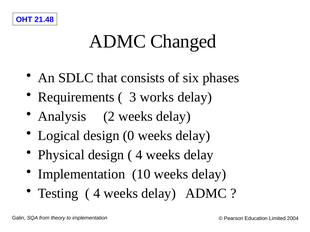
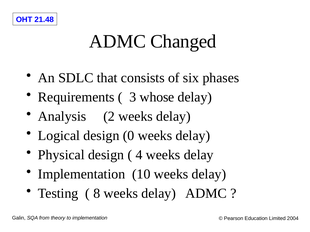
works: works -> whose (157, 97)
4: 4 -> 8 (97, 194)
